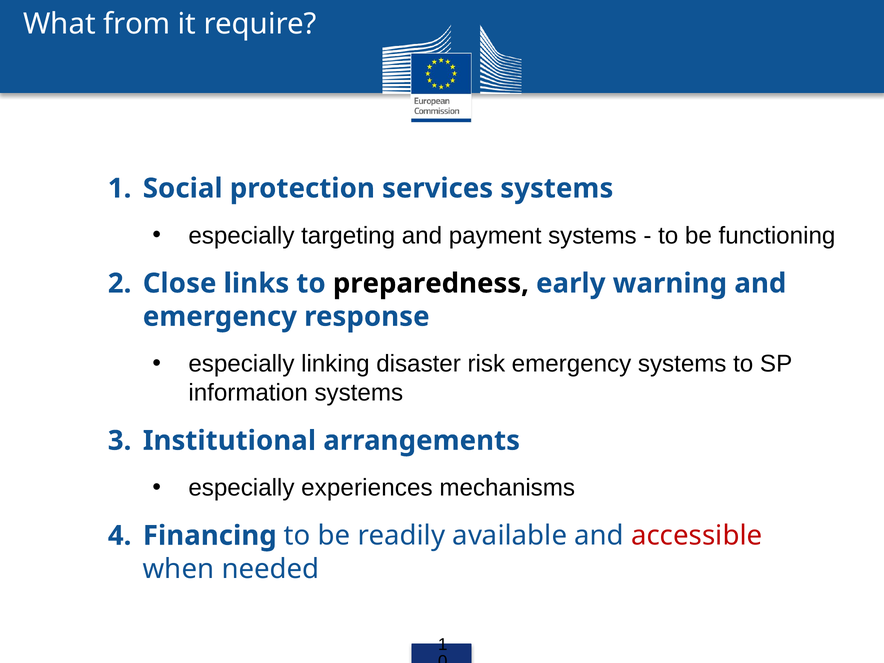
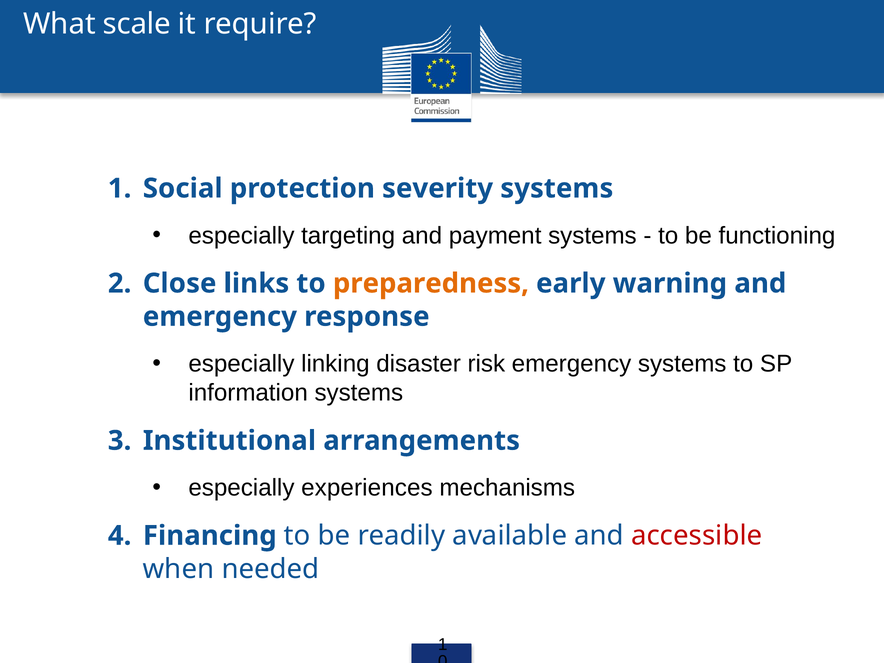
from: from -> scale (137, 24)
services: services -> severity (438, 188)
preparedness colour: black -> orange (431, 283)
